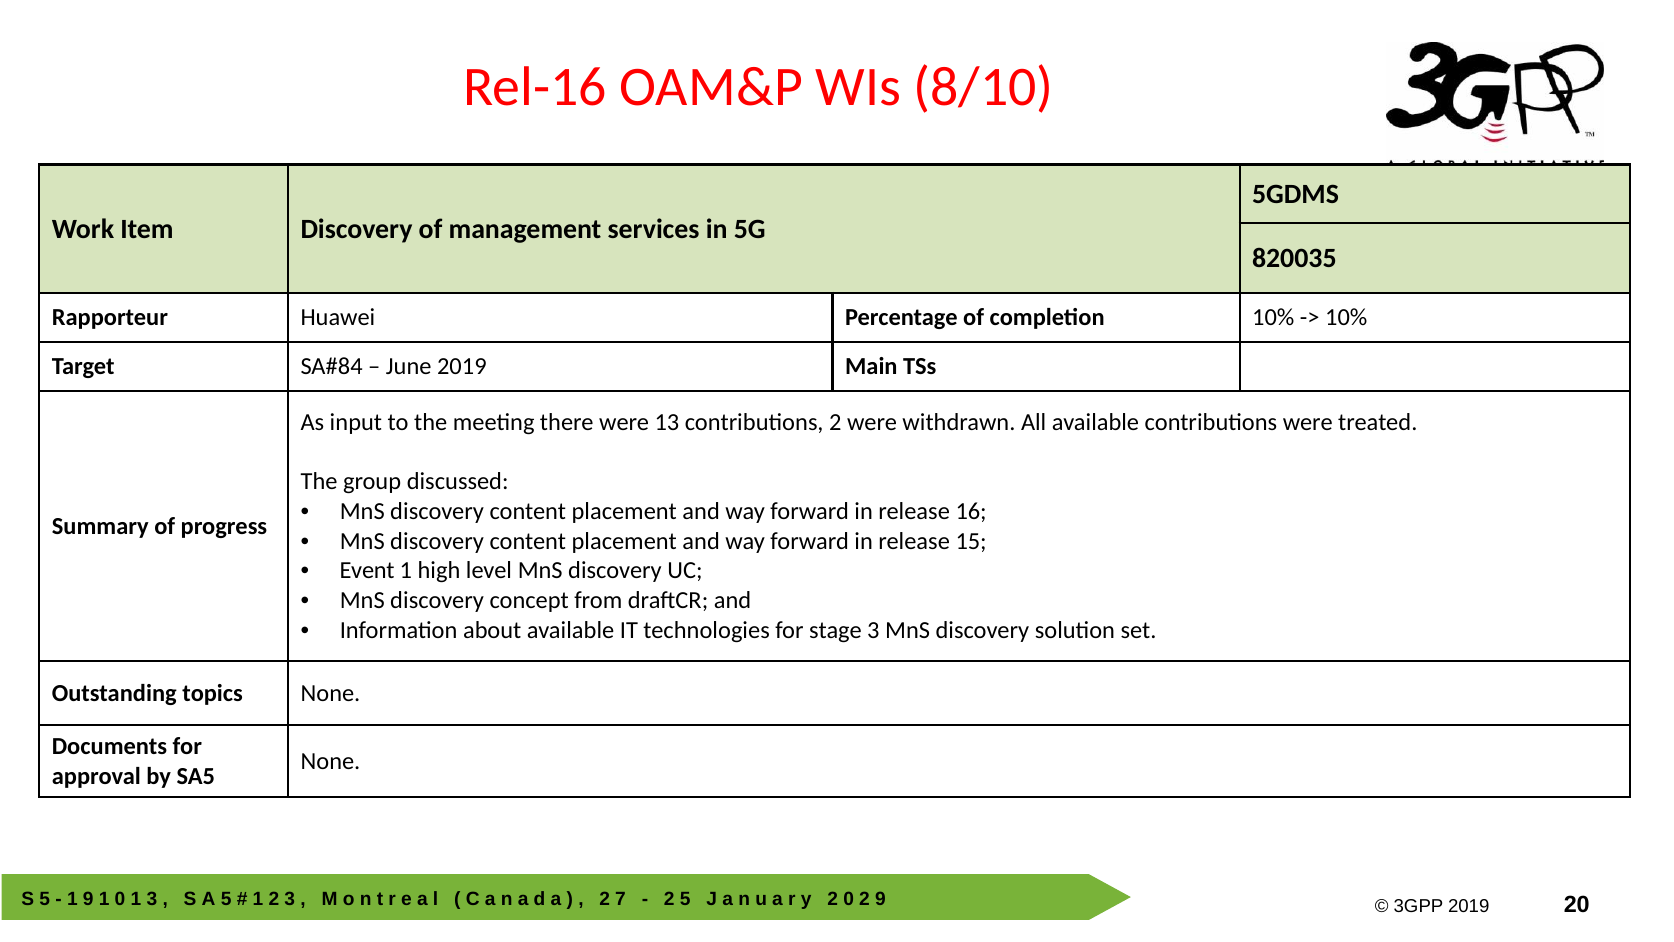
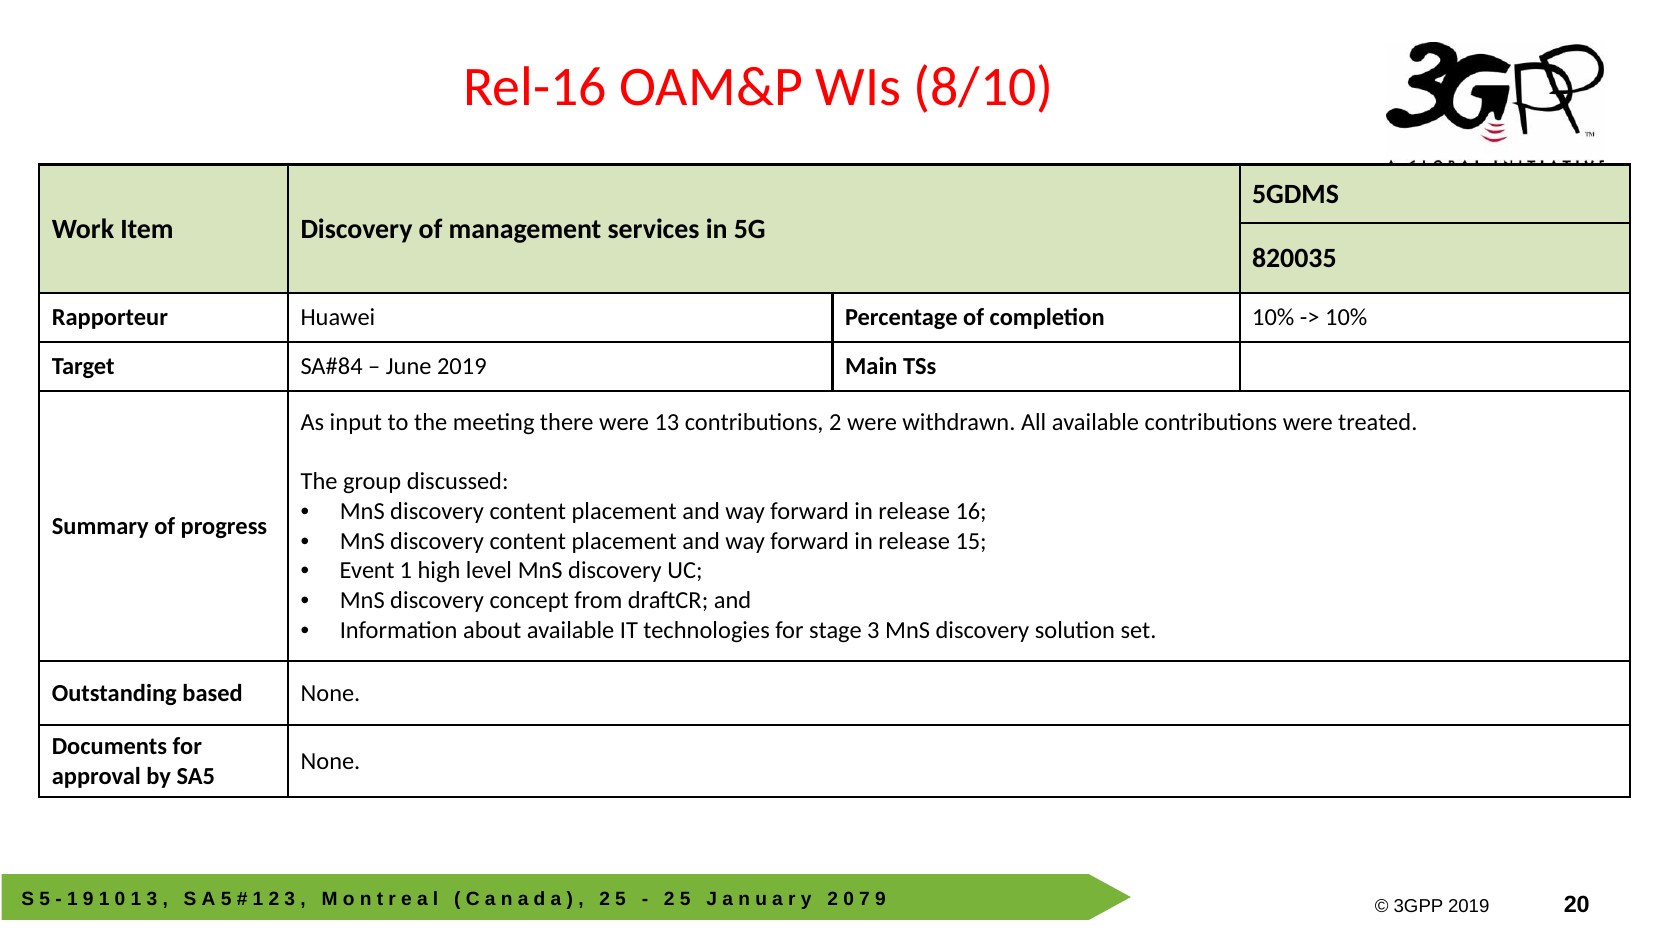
topics: topics -> based (213, 693)
7: 7 -> 5 (621, 899)
2: 2 -> 7 (865, 899)
